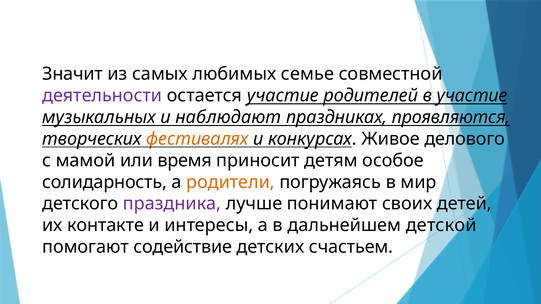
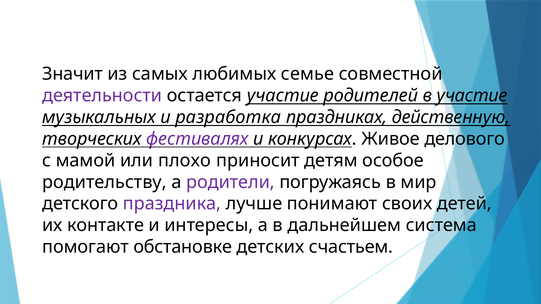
наблюдают: наблюдают -> разработка (228, 117)
проявляются: проявляются -> действенную (451, 117)
фестивалях colour: orange -> purple (197, 139)
время: время -> плохо (185, 161)
солидарность: солидарность -> родительству (104, 182)
родители colour: orange -> purple (230, 182)
детской: детской -> система (441, 226)
содействие: содействие -> обстановке (183, 247)
